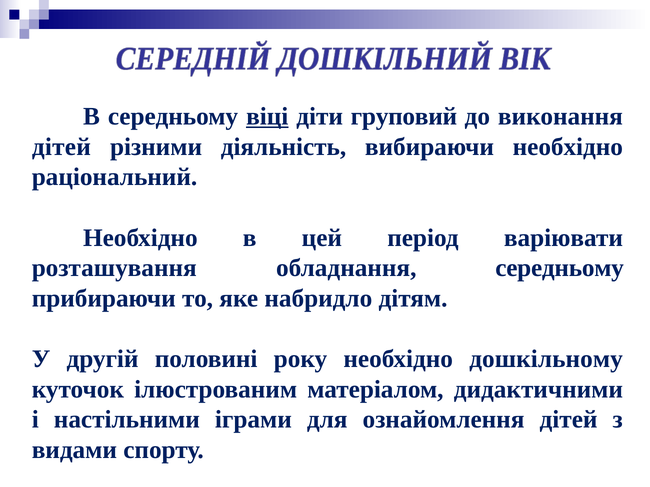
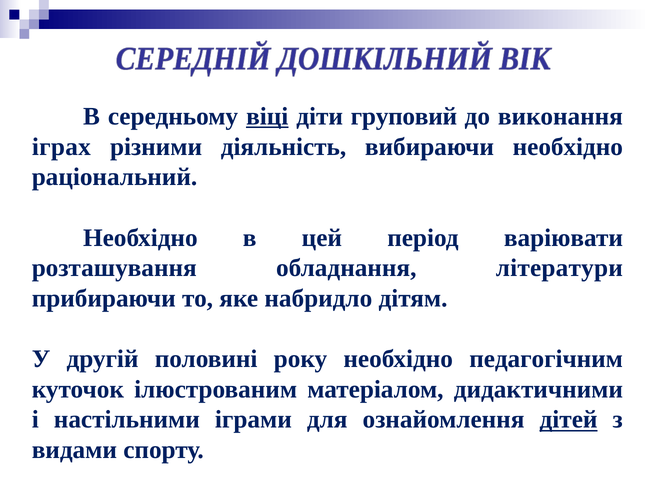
дітей: дітей -> іграх (61, 147)
обладнання середньому: середньому -> літератури (559, 268)
дошкільному: дошкільному -> педагогічним (546, 359)
дітей underline: none -> present (569, 420)
